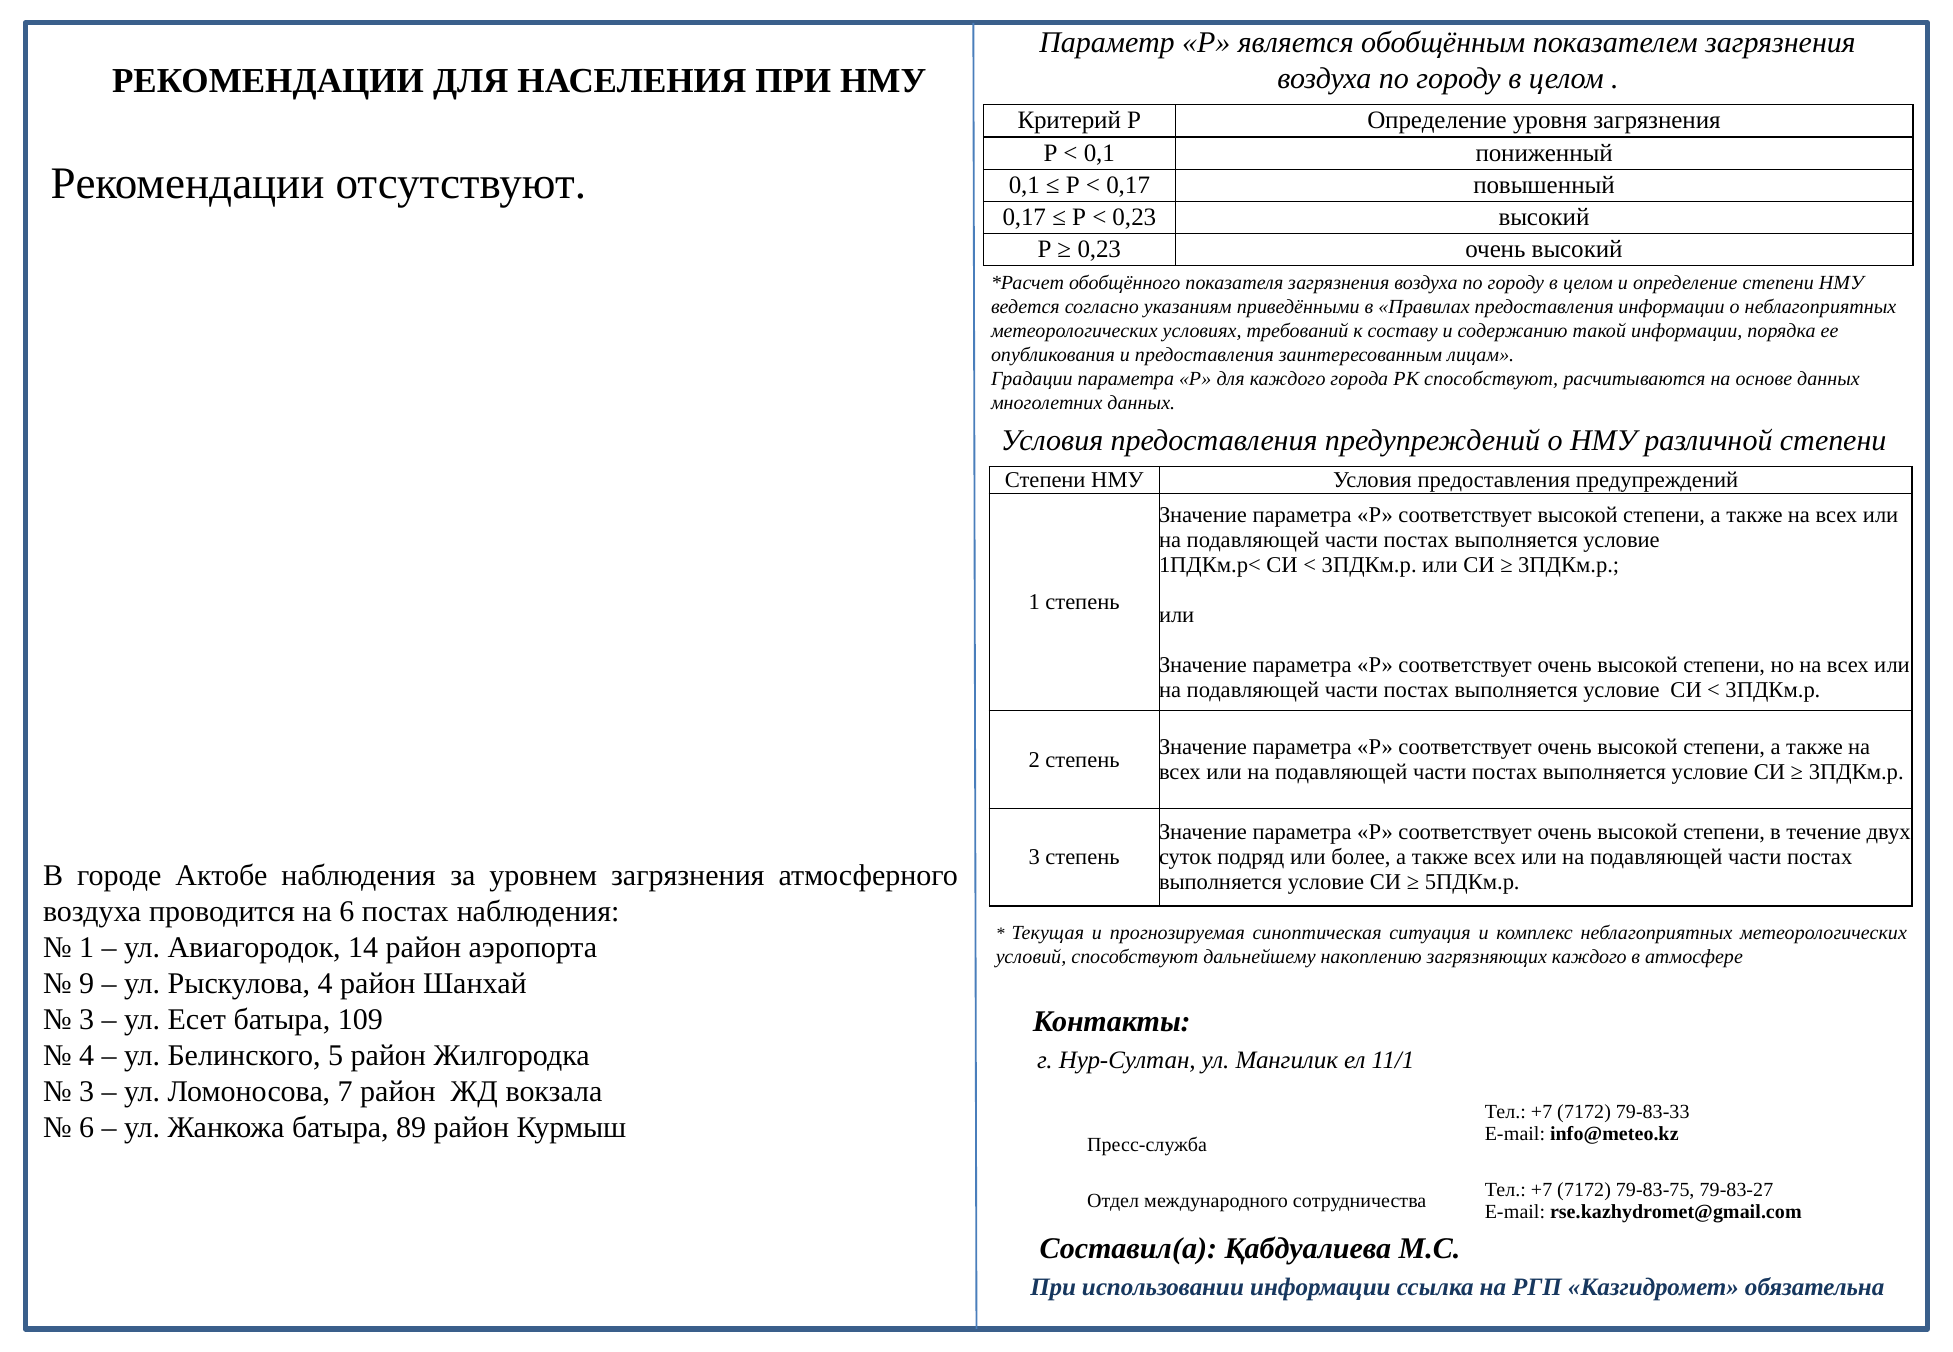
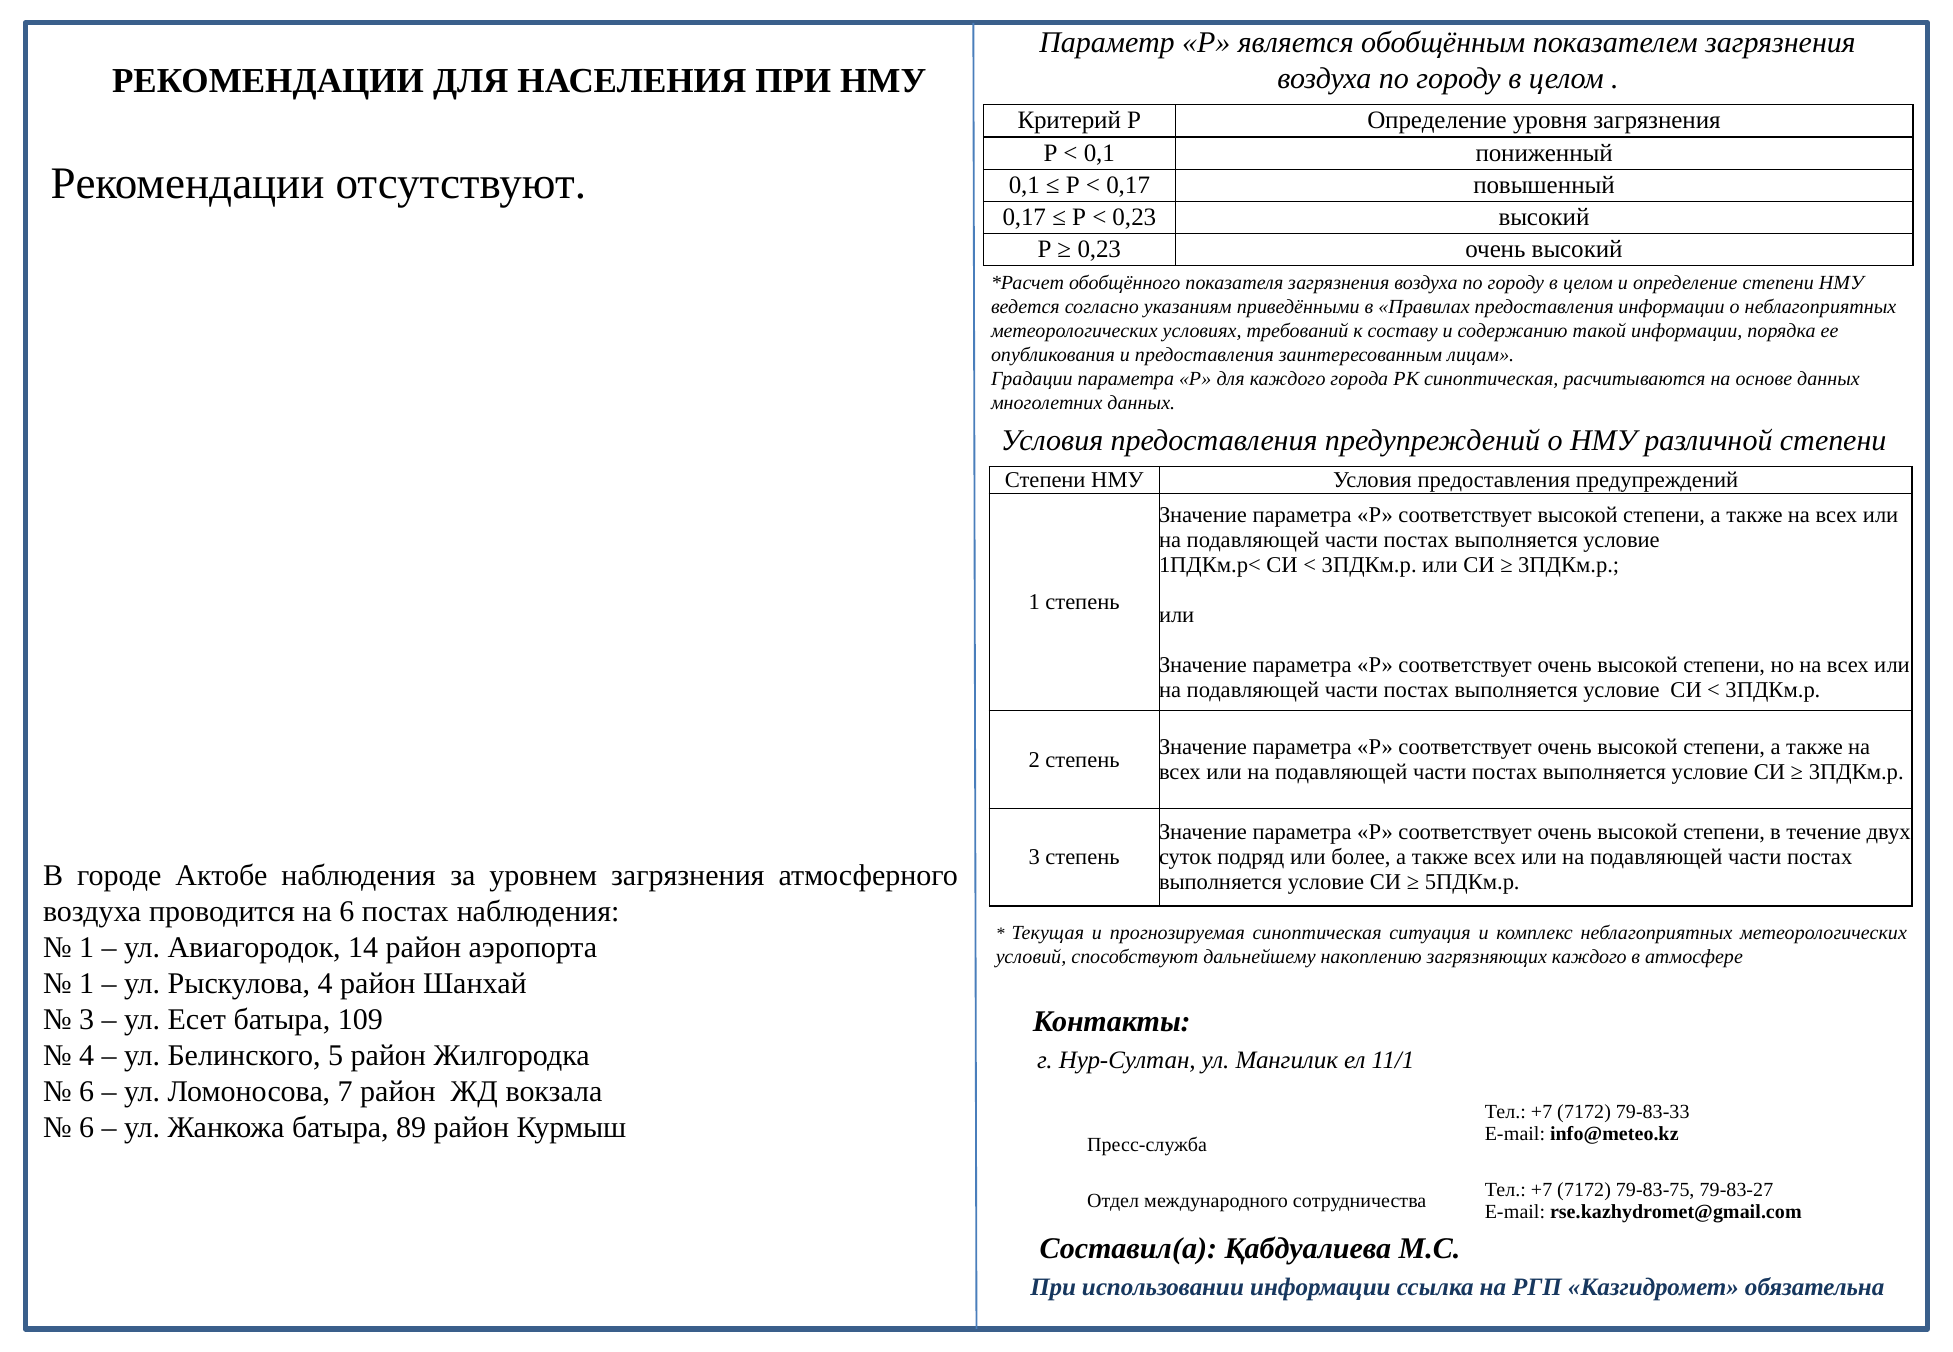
РК способствуют: способствуют -> синоптическая (1491, 379)
9: 9 -> 1 (87, 983)
3: 3 -> 6 (87, 1092)
